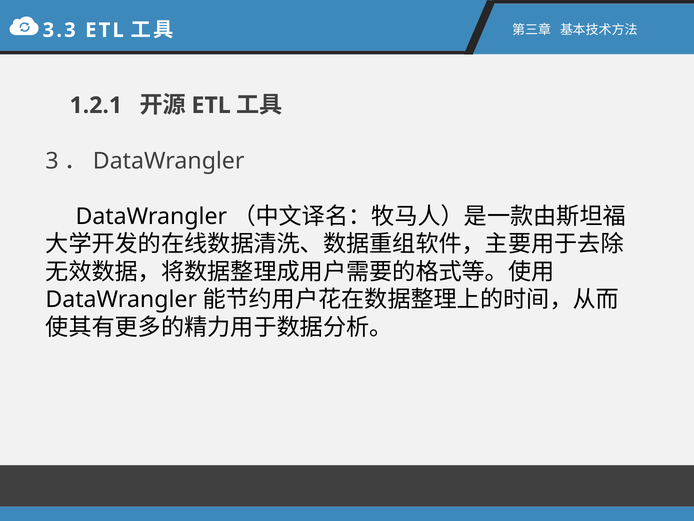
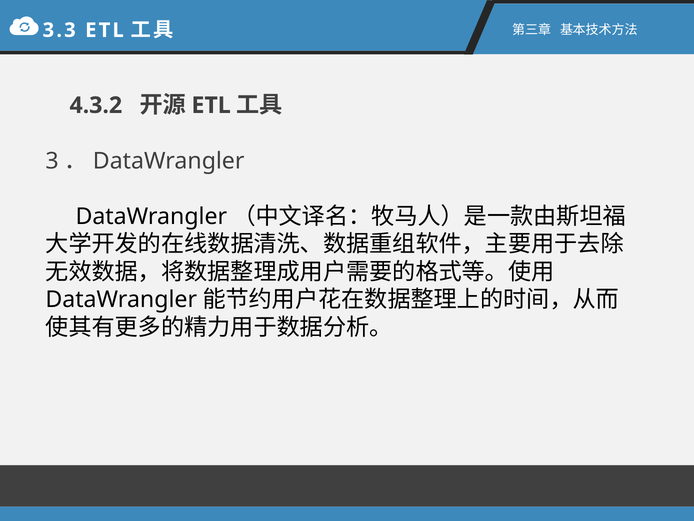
1.2.1: 1.2.1 -> 4.3.2 (96, 105)
